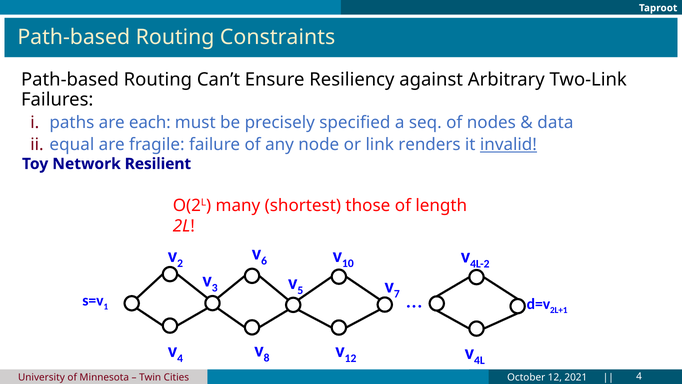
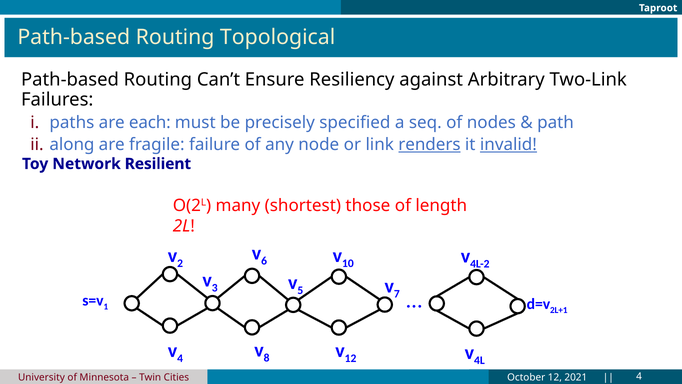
Constraints: Constraints -> Topological (278, 37)
data: data -> path (556, 122)
equal: equal -> along (72, 144)
renders underline: none -> present (429, 144)
